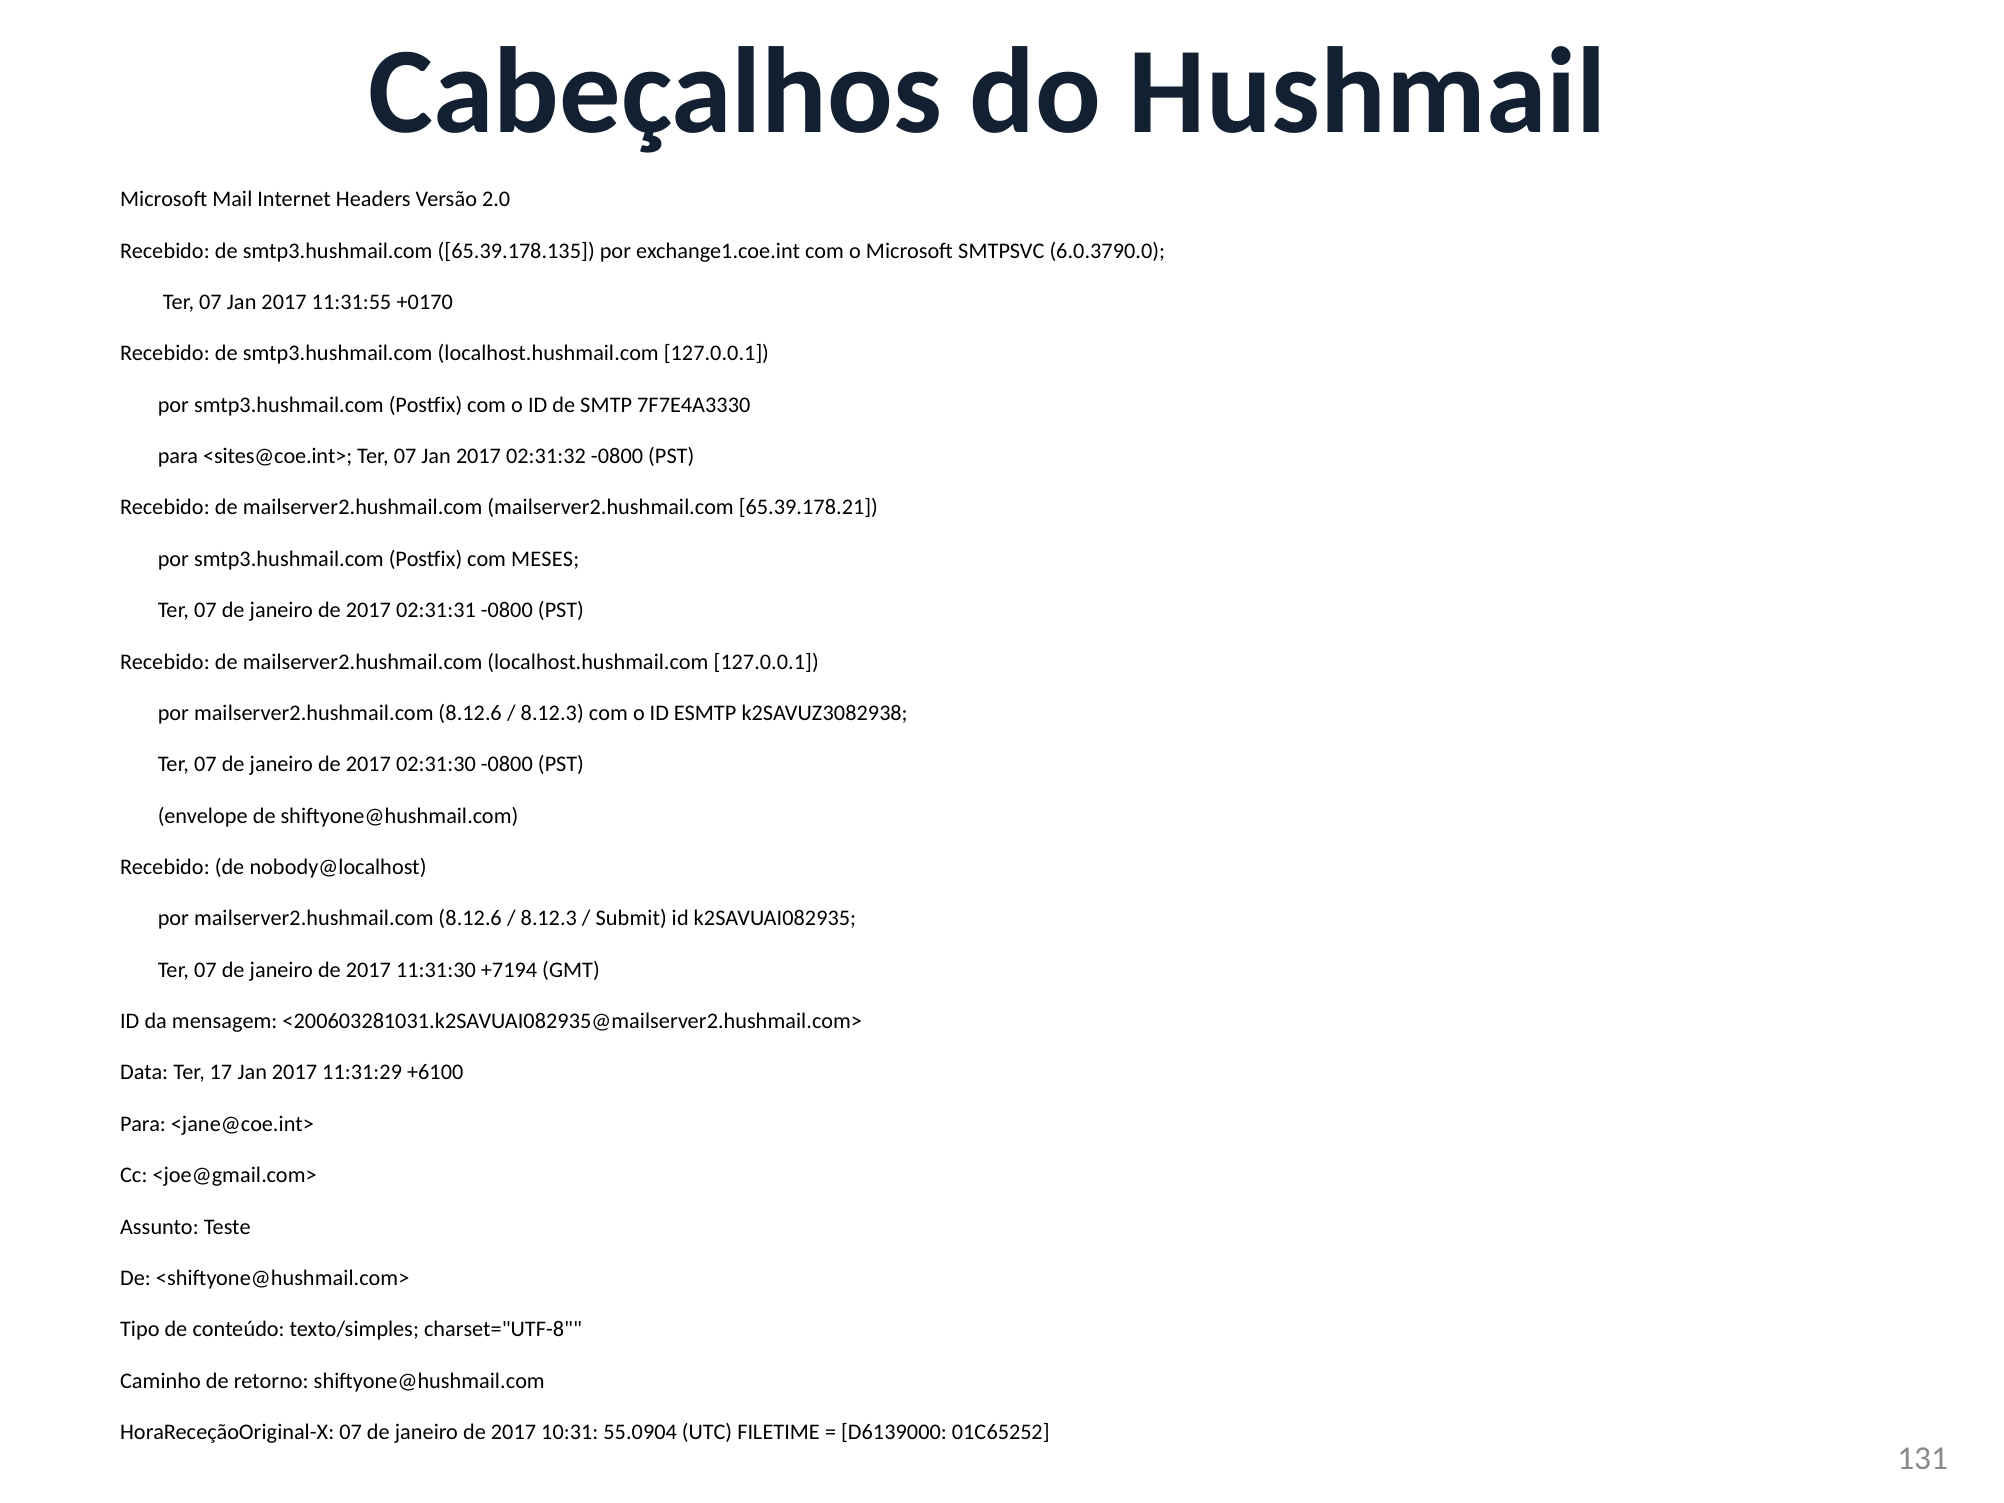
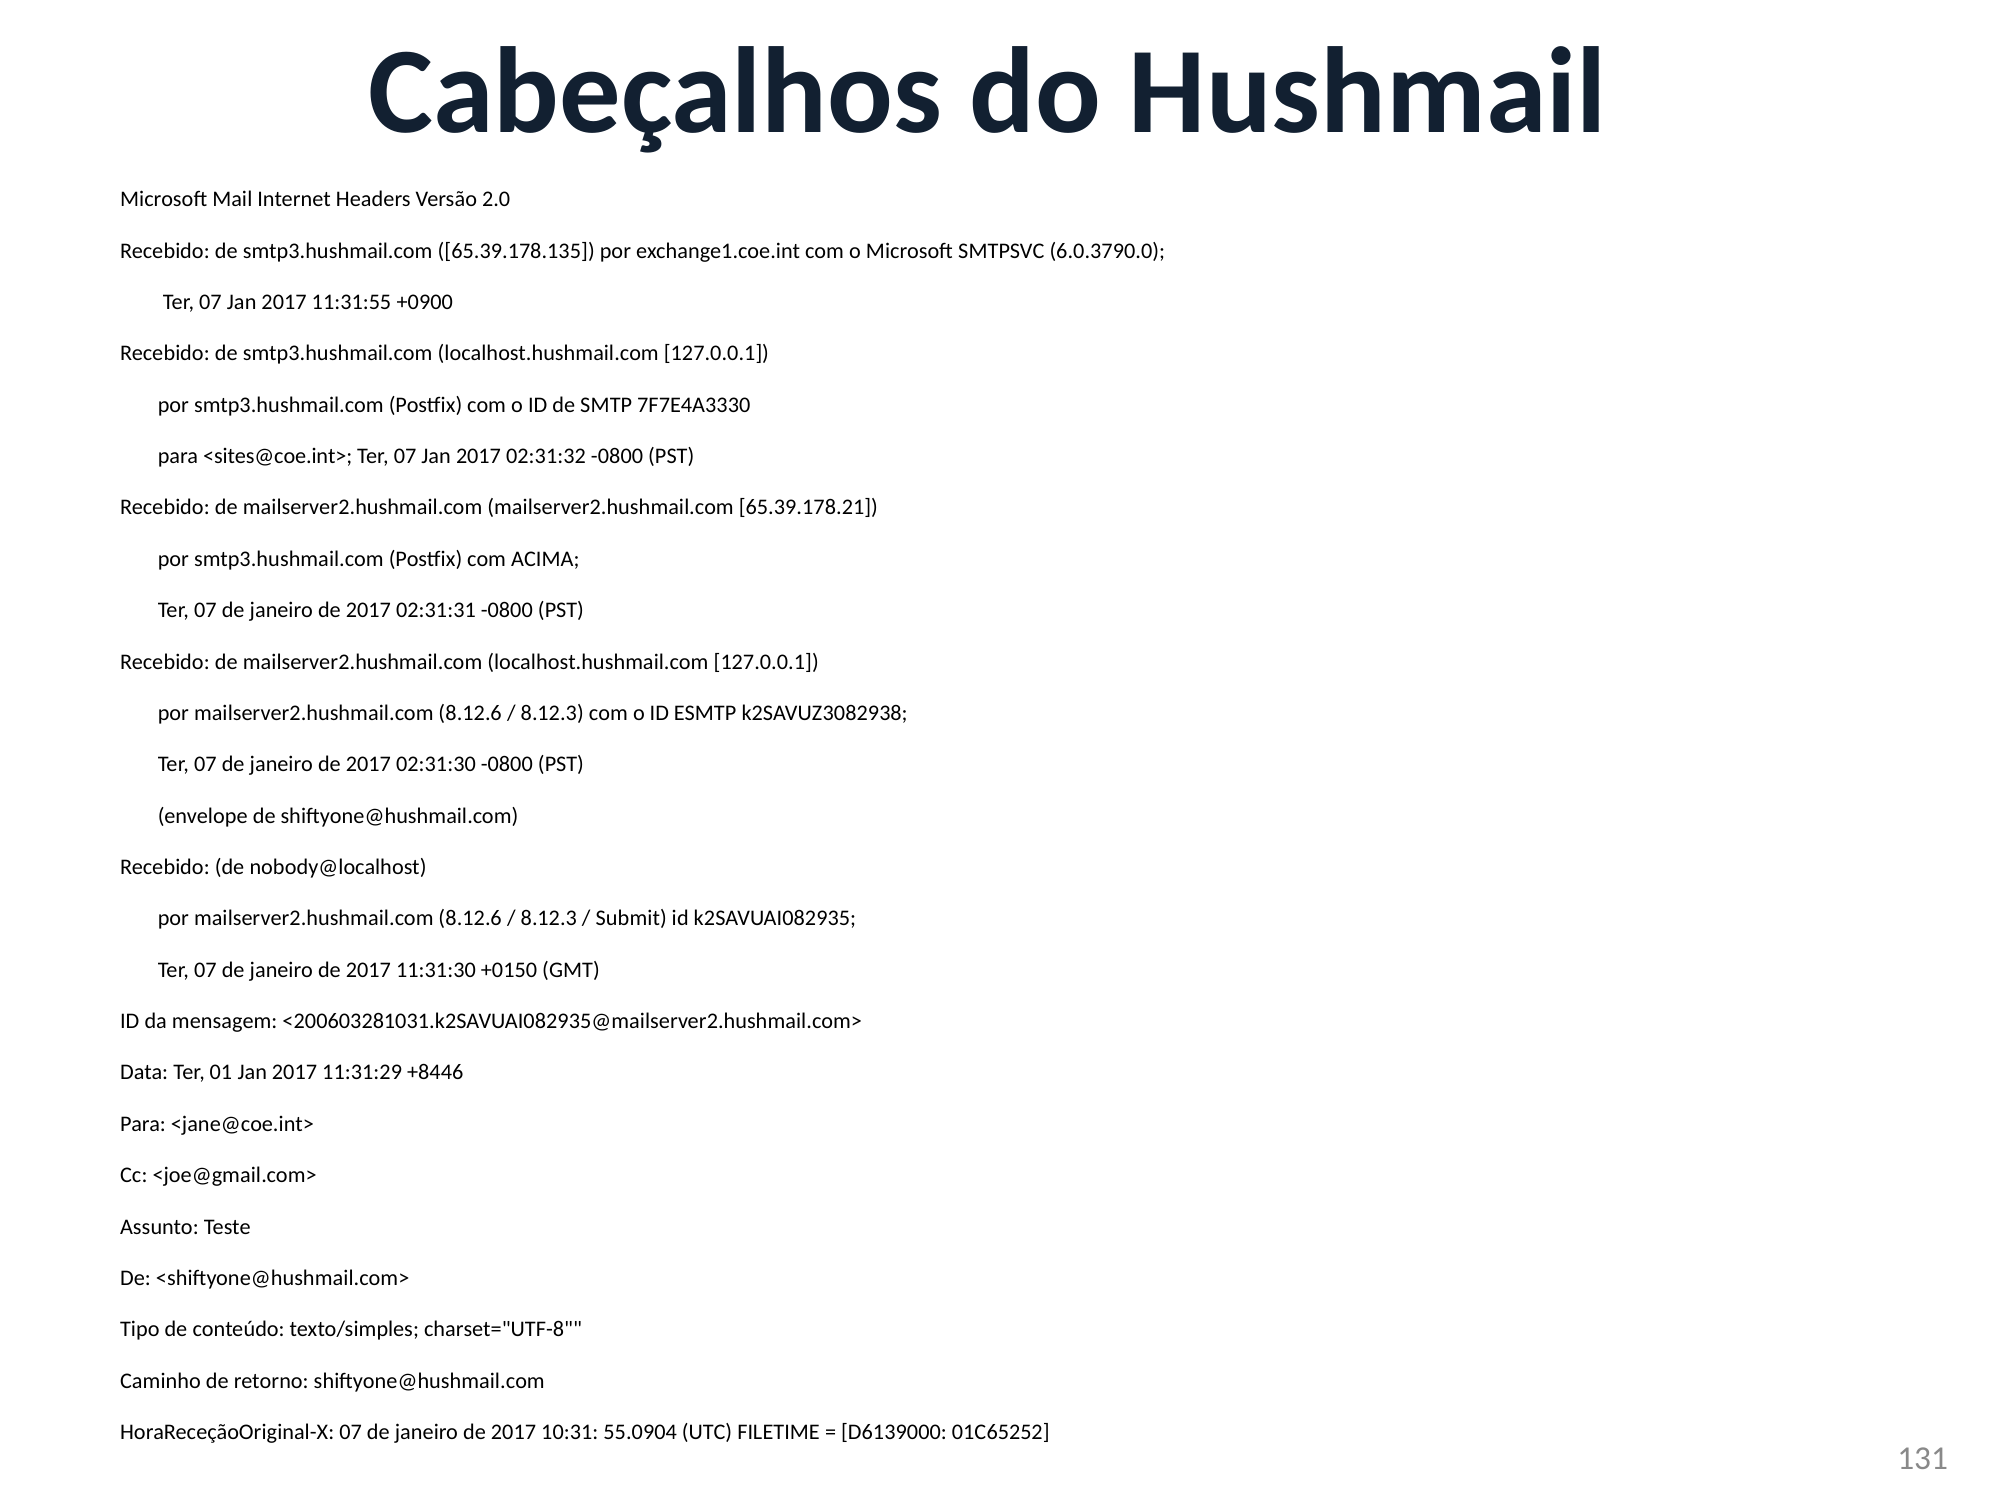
+0170: +0170 -> +0900 (425, 302)
MESES: MESES -> ACIMA (545, 559)
+7194: +7194 -> +0150 (509, 970)
17: 17 -> 01 (221, 1073)
+6100: +6100 -> +8446 (435, 1073)
